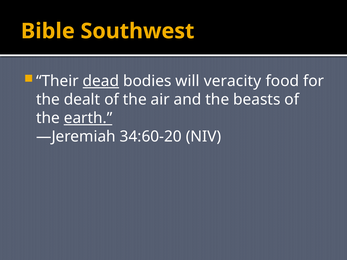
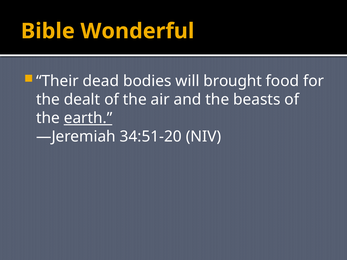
Southwest: Southwest -> Wonderful (137, 31)
dead underline: present -> none (101, 81)
veracity: veracity -> brought (233, 81)
34:60-20: 34:60-20 -> 34:51-20 (151, 137)
